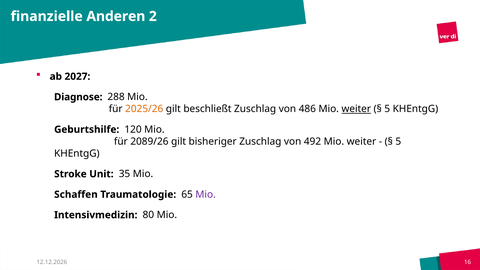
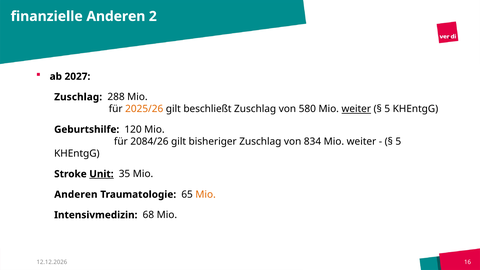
Diagnose: Diagnose -> Zuschlag (78, 97)
486: 486 -> 580 (307, 109)
2089/26: 2089/26 -> 2084/26 (149, 142)
492: 492 -> 834 (313, 142)
Unit underline: none -> present (101, 174)
Schaffen: Schaffen -> Anderen (76, 194)
Mio colour: purple -> orange (206, 194)
80: 80 -> 68 (148, 215)
